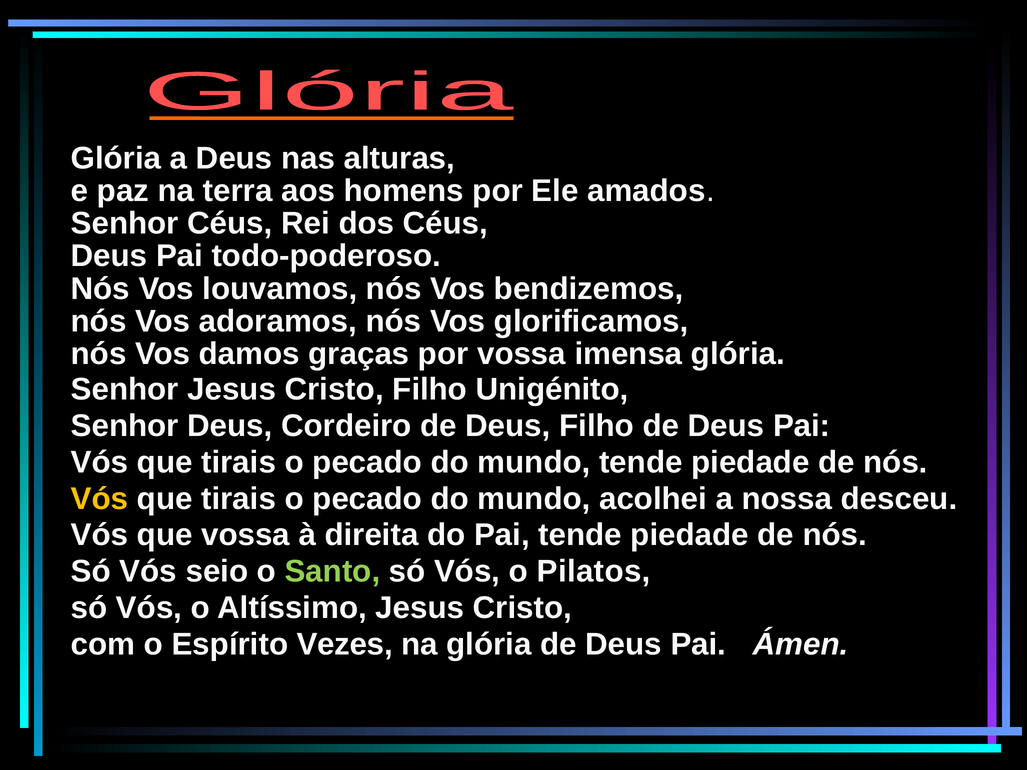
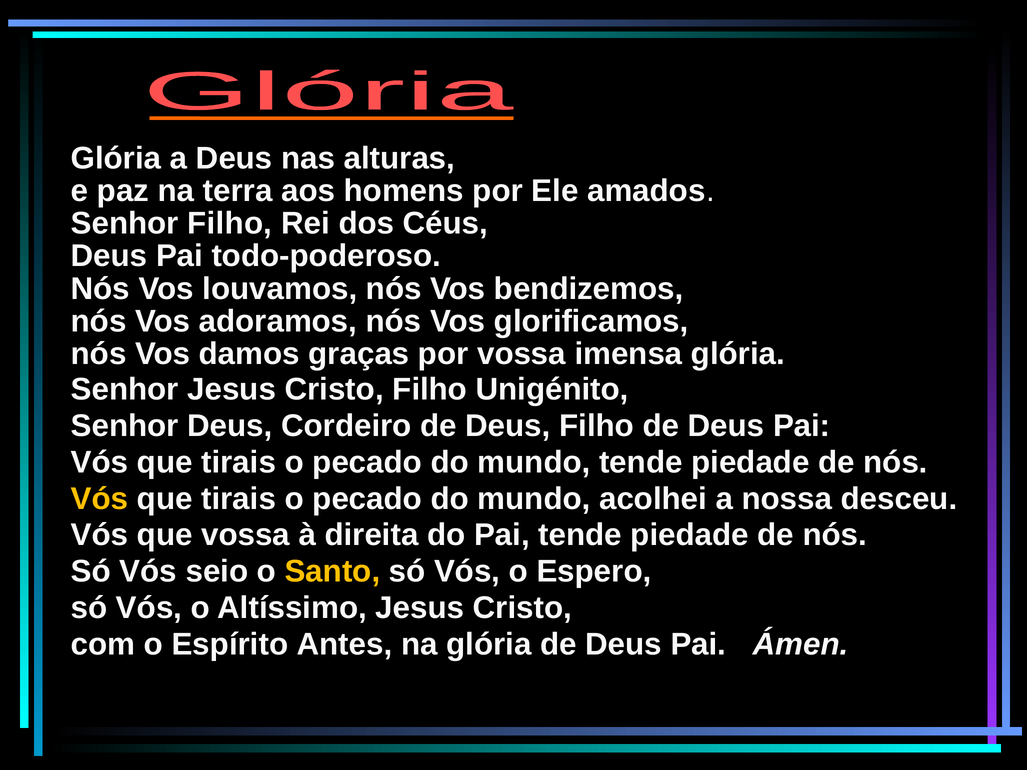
Senhor Céus: Céus -> Filho (230, 224)
Santo colour: light green -> yellow (332, 572)
Pilatos: Pilatos -> Espero (594, 572)
Vezes: Vezes -> Antes (345, 644)
